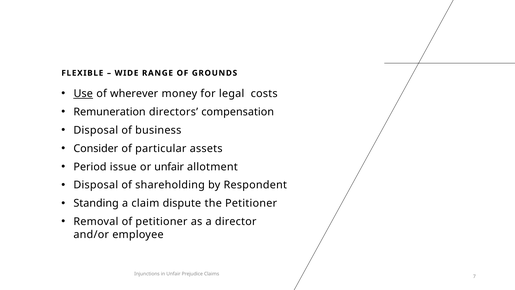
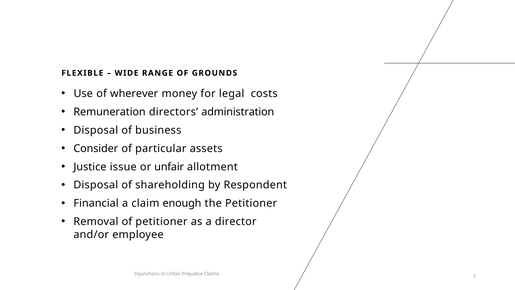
Use underline: present -> none (83, 94)
compensation: compensation -> administration (238, 112)
Period: Period -> Justice (90, 167)
Standing: Standing -> Financial (96, 203)
dispute: dispute -> enough (182, 203)
